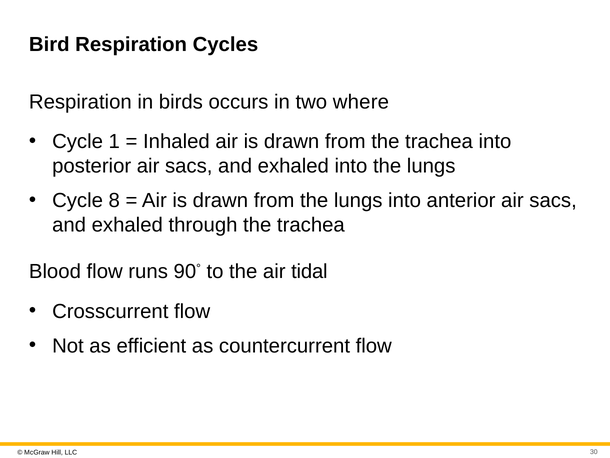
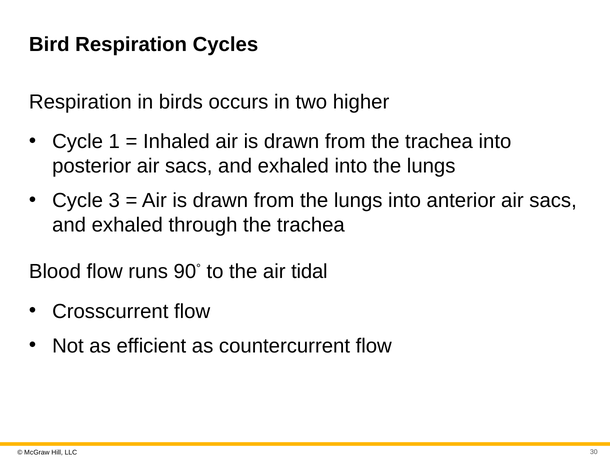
where: where -> higher (361, 102)
8: 8 -> 3 (114, 200)
